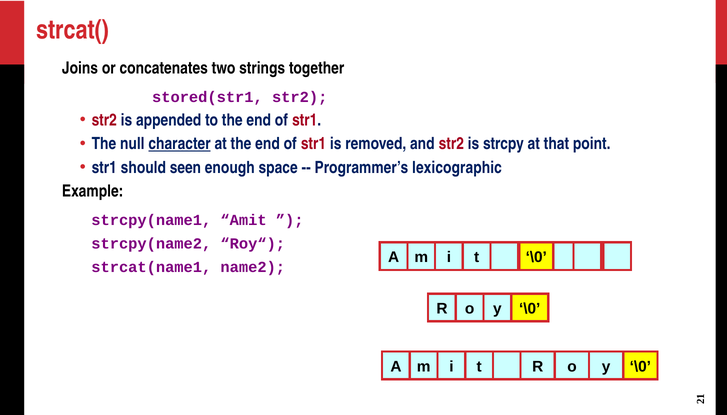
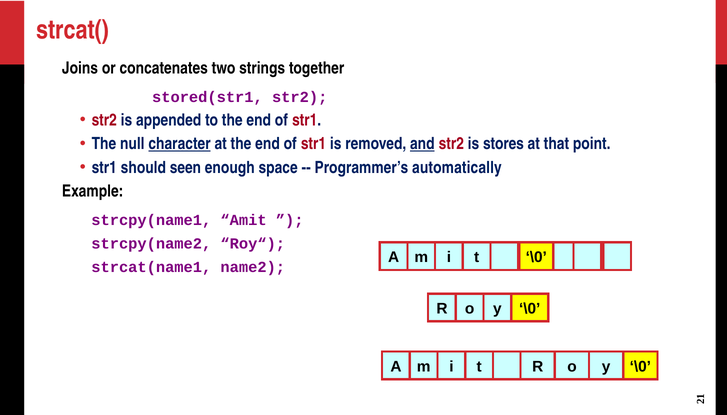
and underline: none -> present (422, 144)
strcpy: strcpy -> stores (503, 144)
lexicographic: lexicographic -> automatically (457, 168)
